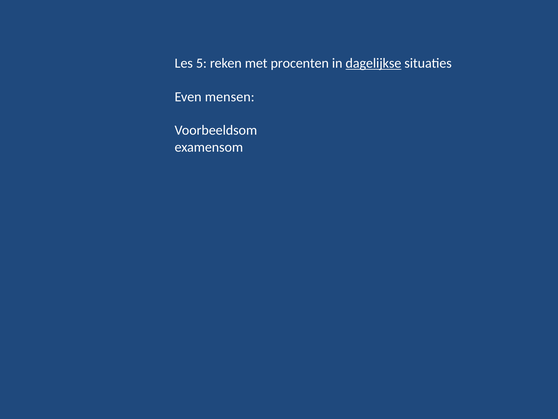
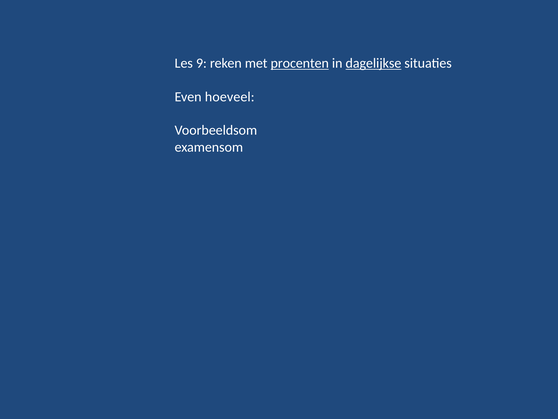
5: 5 -> 9 (201, 63)
procenten underline: none -> present (300, 63)
mensen: mensen -> hoeveel (230, 97)
